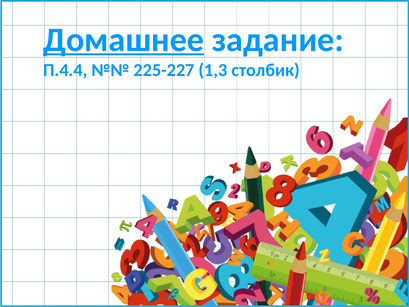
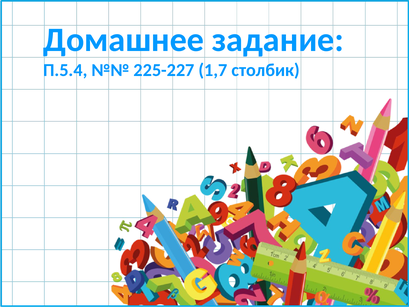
Домашнее underline: present -> none (124, 40)
П.4.4: П.4.4 -> П.5.4 (65, 70)
1,3: 1,3 -> 1,7 (213, 70)
